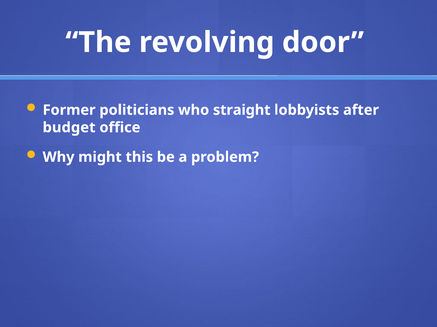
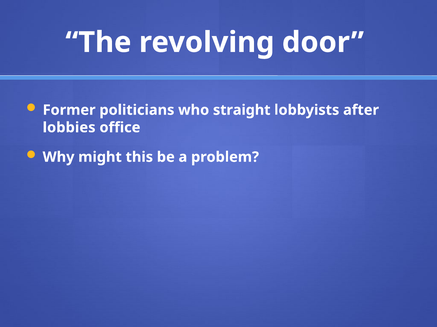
budget: budget -> lobbies (69, 128)
